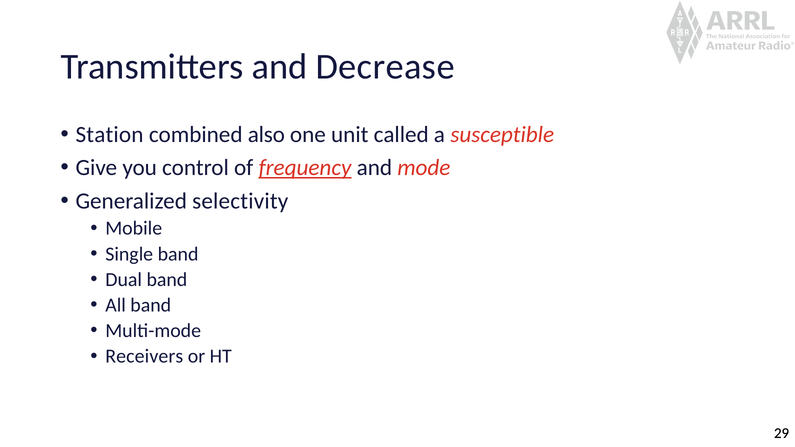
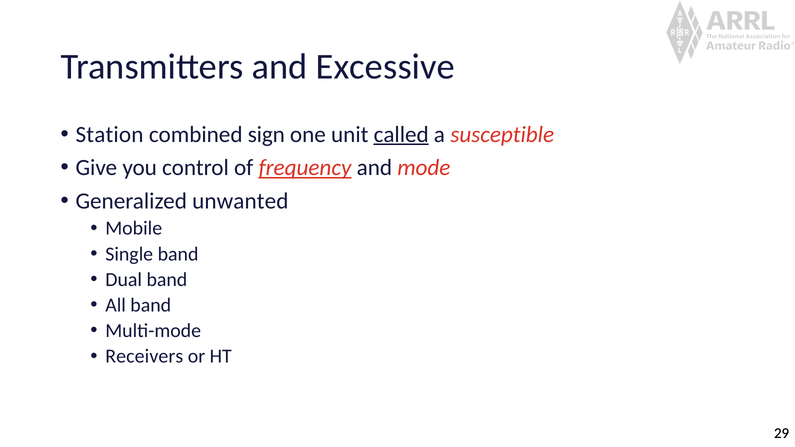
Decrease: Decrease -> Excessive (385, 67)
also: also -> sign (266, 134)
called underline: none -> present (401, 134)
selectivity: selectivity -> unwanted (240, 201)
